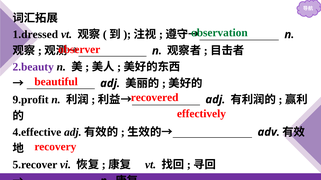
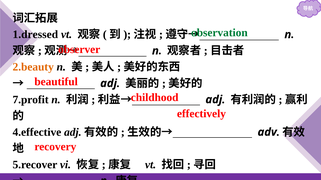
2.beauty colour: purple -> orange (33, 67)
recovered: recovered -> childhood (155, 98)
9.profit: 9.profit -> 7.profit (31, 100)
